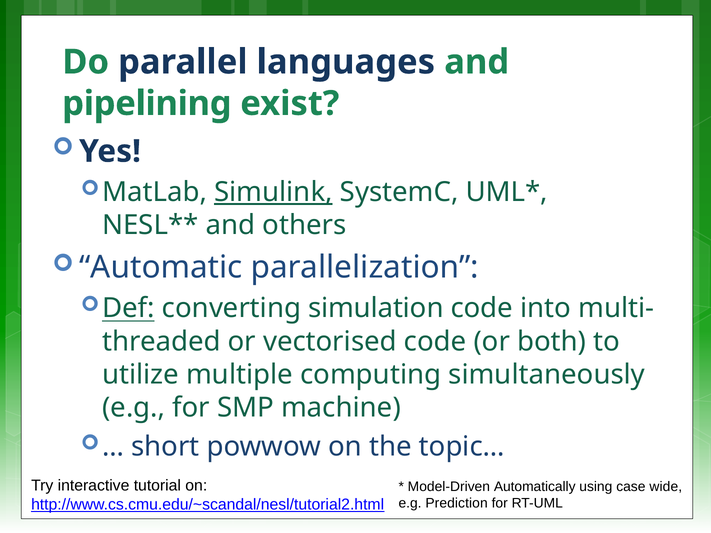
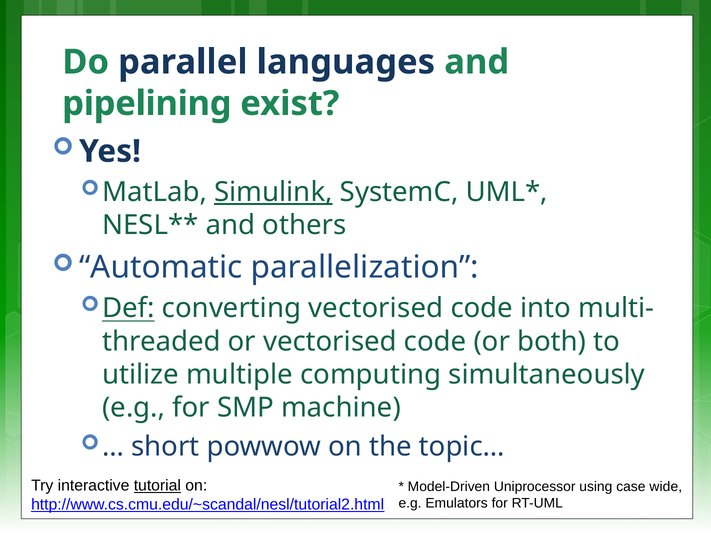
converting simulation: simulation -> vectorised (376, 308)
tutorial underline: none -> present (157, 486)
Automatically: Automatically -> Uniprocessor (535, 487)
Prediction: Prediction -> Emulators (457, 504)
